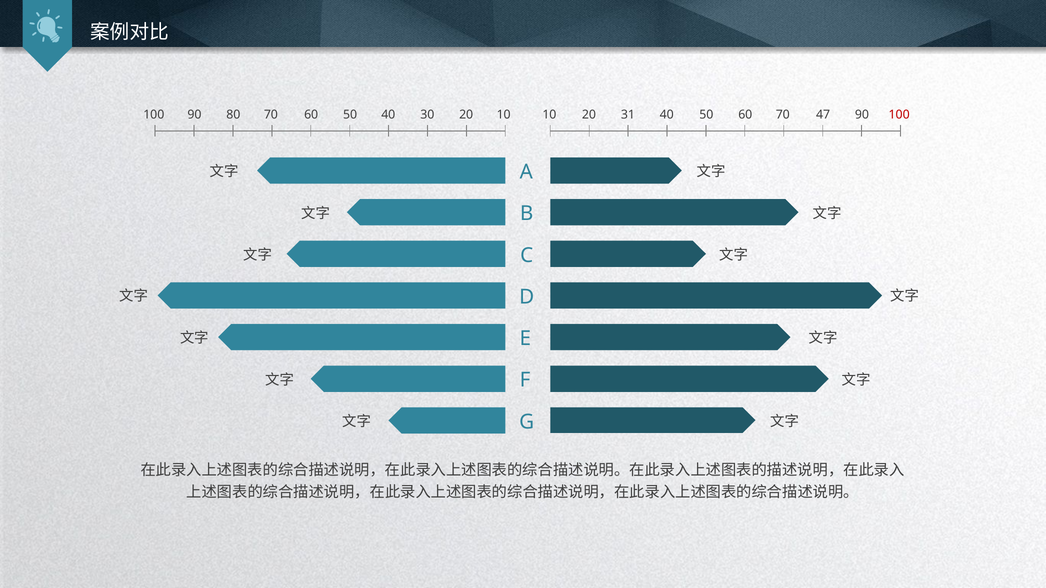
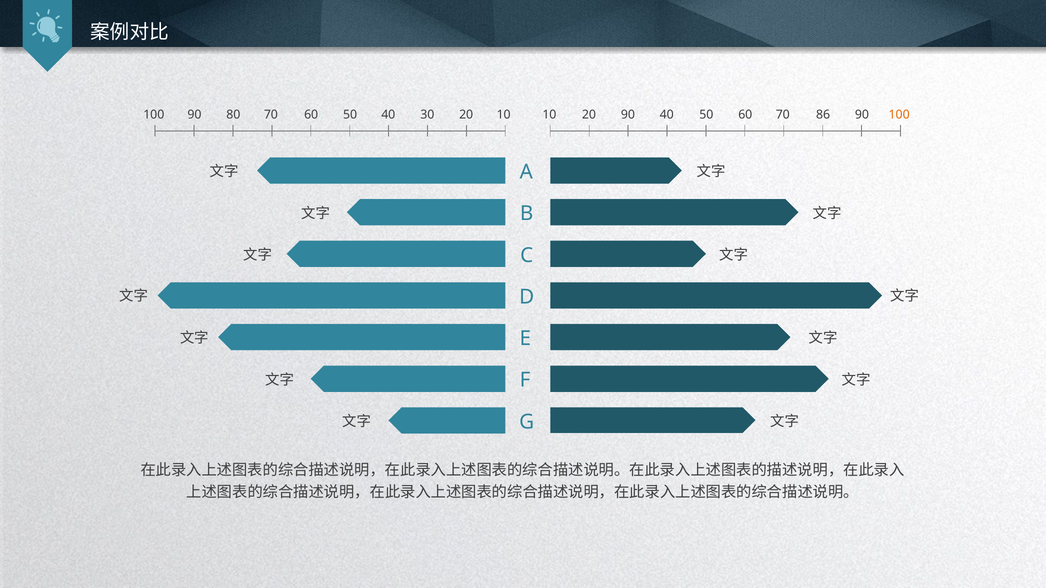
20 31: 31 -> 90 (628, 115)
47: 47 -> 86 (823, 115)
100 colour: red -> orange (899, 115)
